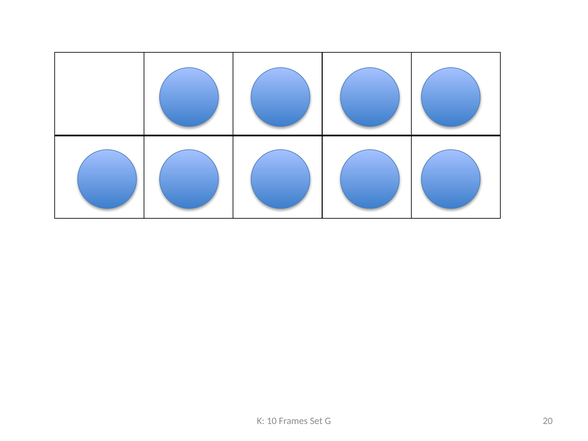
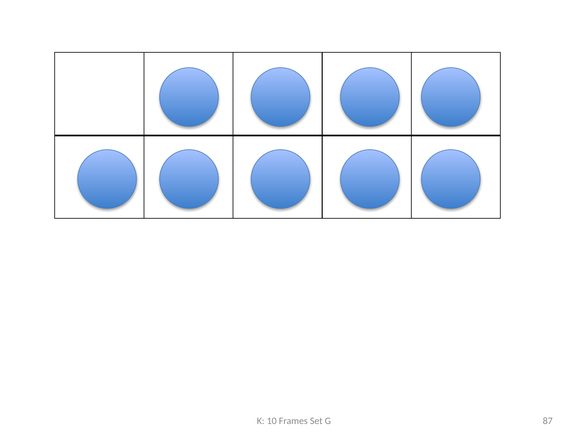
20: 20 -> 87 (548, 421)
